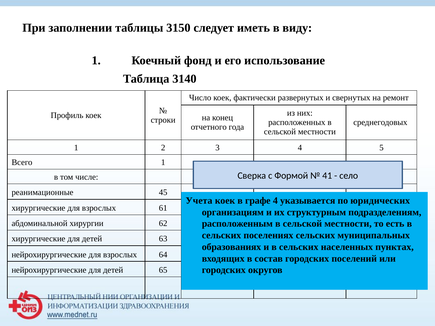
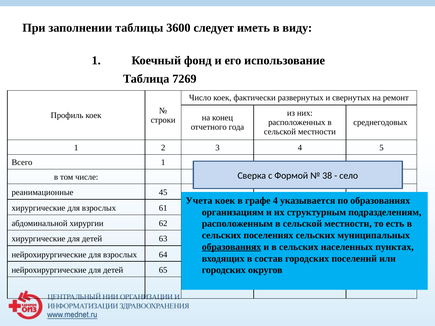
3150: 3150 -> 3600 (178, 28)
3140: 3140 -> 7269 (184, 79)
41: 41 -> 38 (327, 176)
по юридических: юридических -> образованиях (380, 201)
образованиях underline: none -> present (231, 247)
